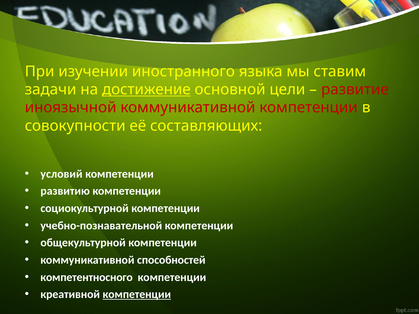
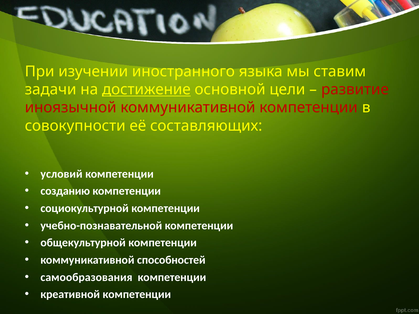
развитию: развитию -> созданию (65, 191)
компетентносного: компетентносного -> самообразования (86, 277)
компетенции underline: present -> none (137, 295)
